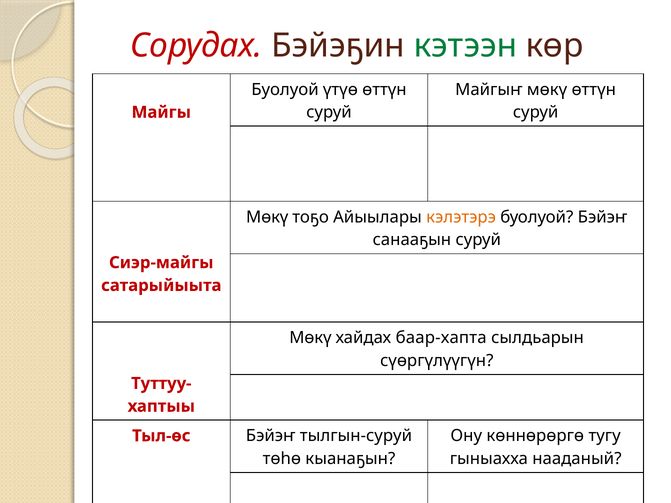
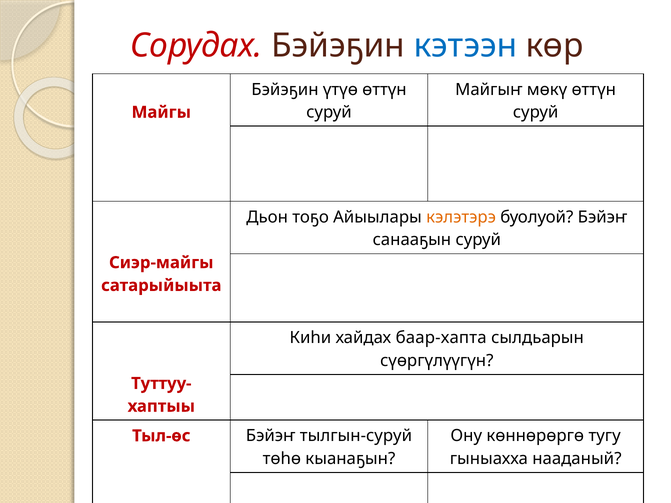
кэтээн colour: green -> blue (465, 46)
Буолуой: Буолуой -> Бэйэҕин (285, 90)
Мөкү: Мөкү -> Дьон (267, 217)
Мөкү: Мөкү -> Киһи (310, 338)
